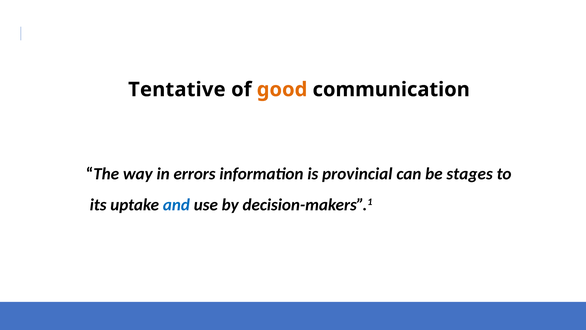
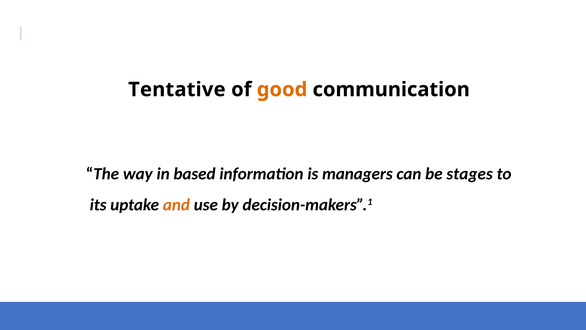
errors: errors -> based (195, 174)
provincial: provincial -> managers (357, 174)
and colour: blue -> orange (176, 204)
